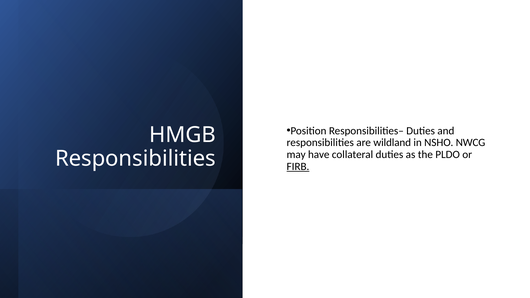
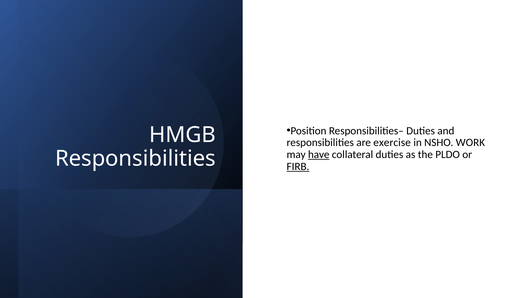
wildland: wildland -> exercise (392, 143)
NWCG: NWCG -> WORK (470, 143)
have underline: none -> present (319, 155)
